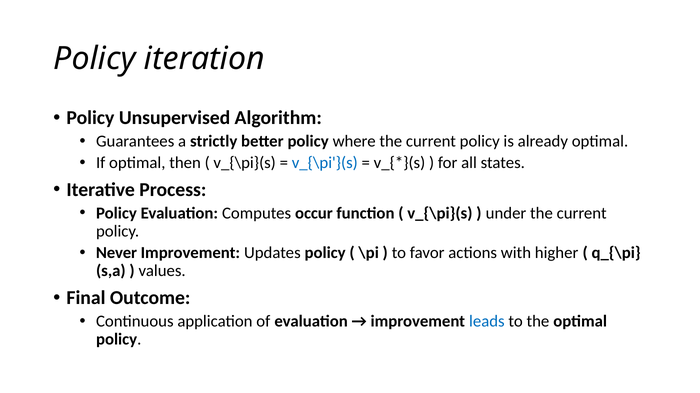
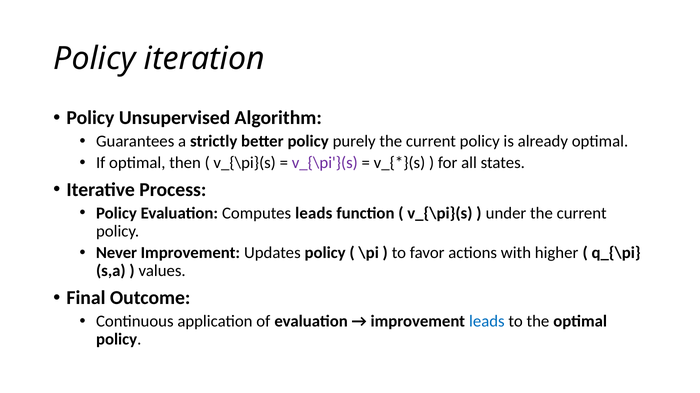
where: where -> purely (354, 141)
v_{\pi'}(s colour: blue -> purple (325, 163)
Computes occur: occur -> leads (314, 213)
